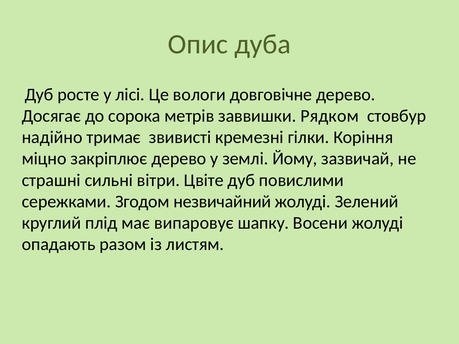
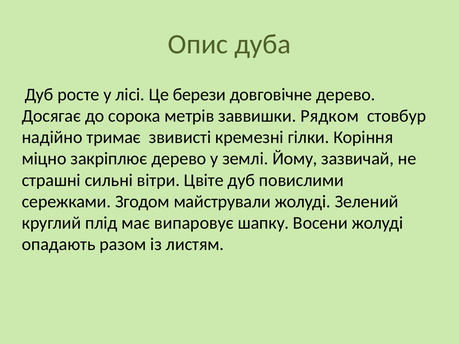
вологи: вологи -> берези (199, 95)
незвичайний: незвичайний -> майстрували (222, 202)
